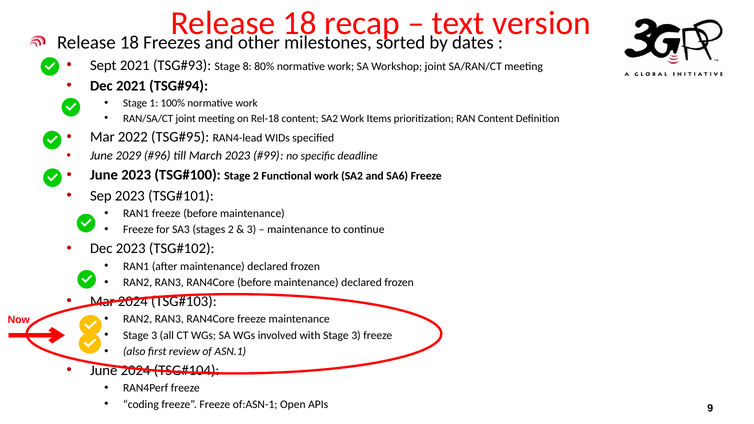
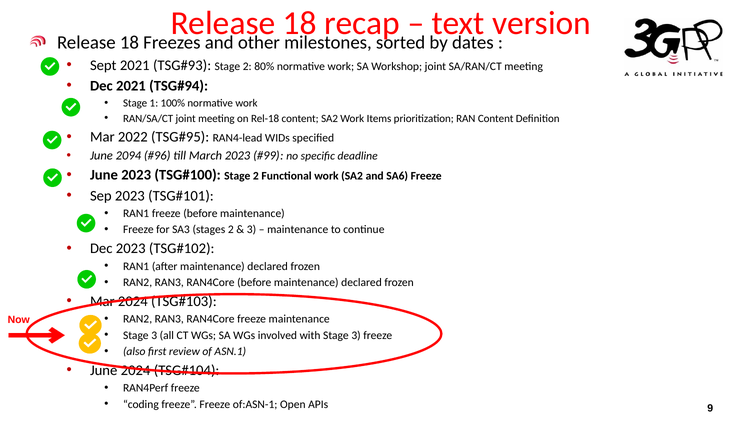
8: 8 -> 2 (247, 66)
2029: 2029 -> 2094 (128, 156)
